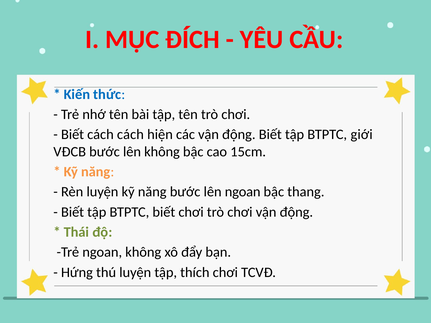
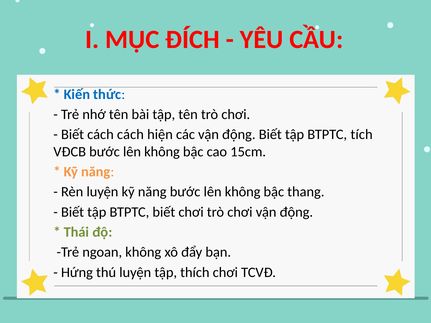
giới: giới -> tích (362, 135)
năng bước lên ngoan: ngoan -> không (243, 192)
